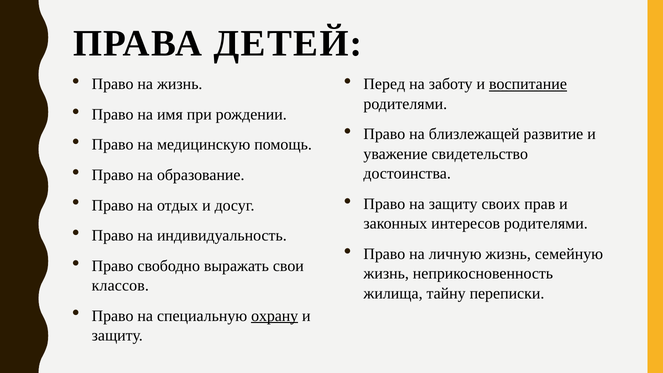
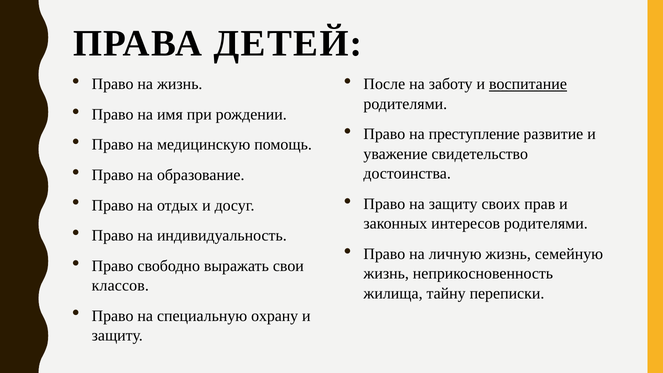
Перед: Перед -> После (384, 84)
близлежащей: близлежащей -> преступление (474, 134)
охрану underline: present -> none (275, 316)
